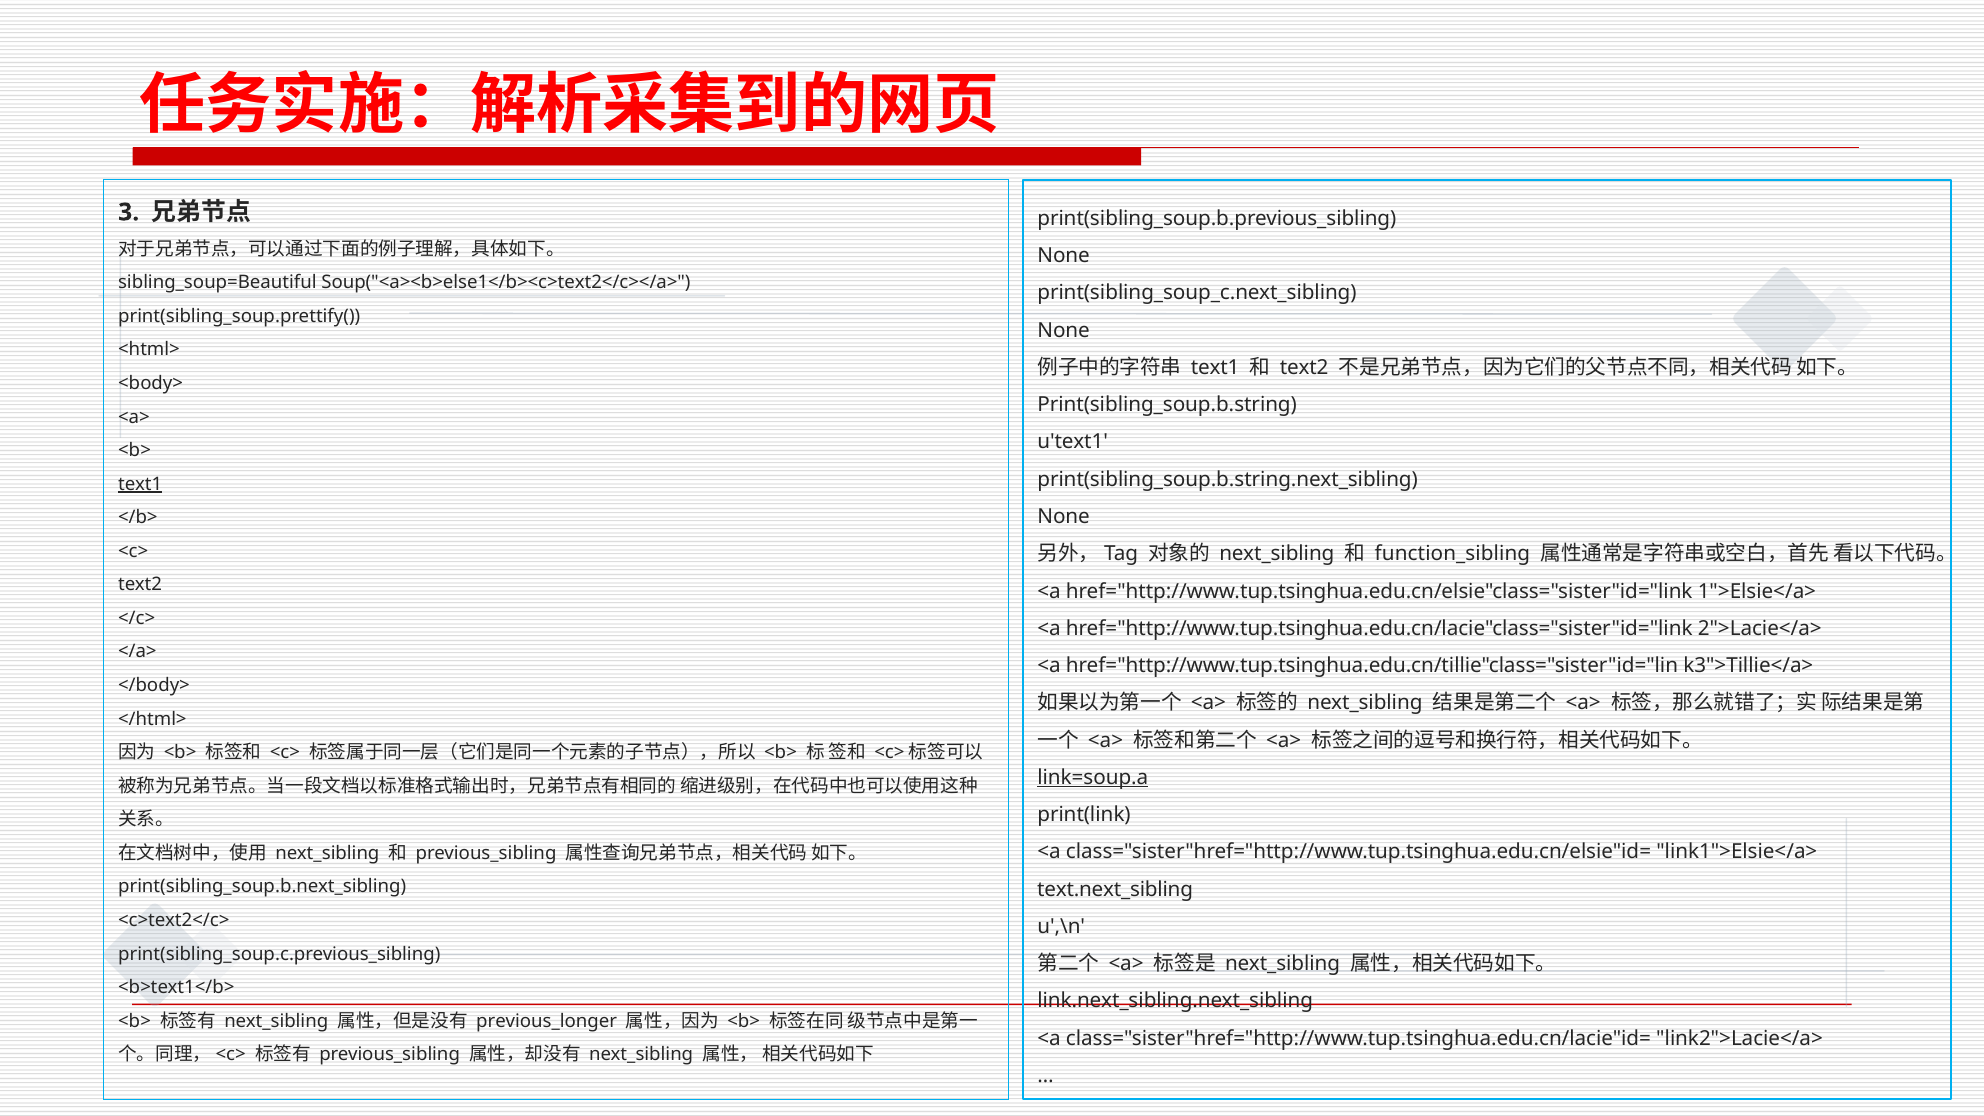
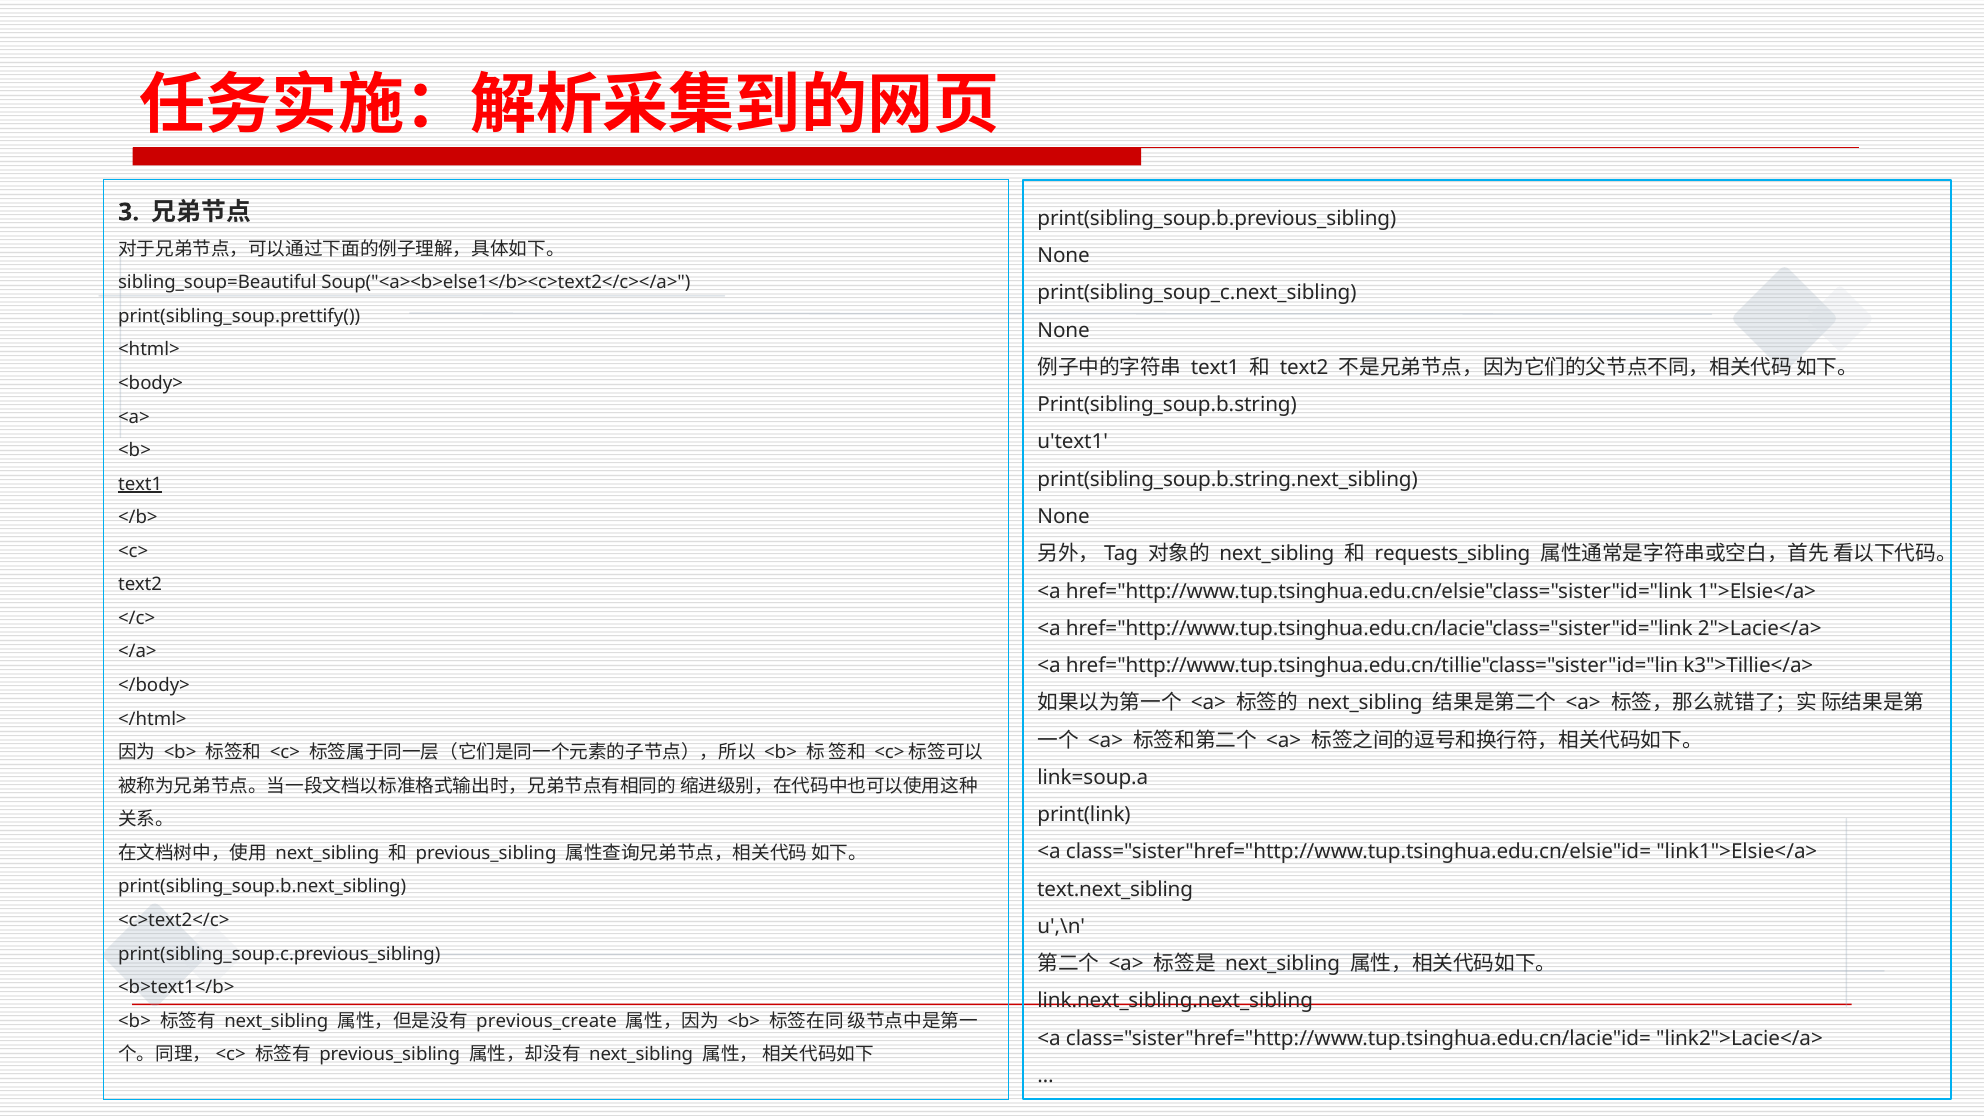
function_sibling: function_sibling -> requests_sibling (1453, 554)
link=soup.a underline: present -> none (1093, 777)
previous_longer: previous_longer -> previous_create (547, 1021)
